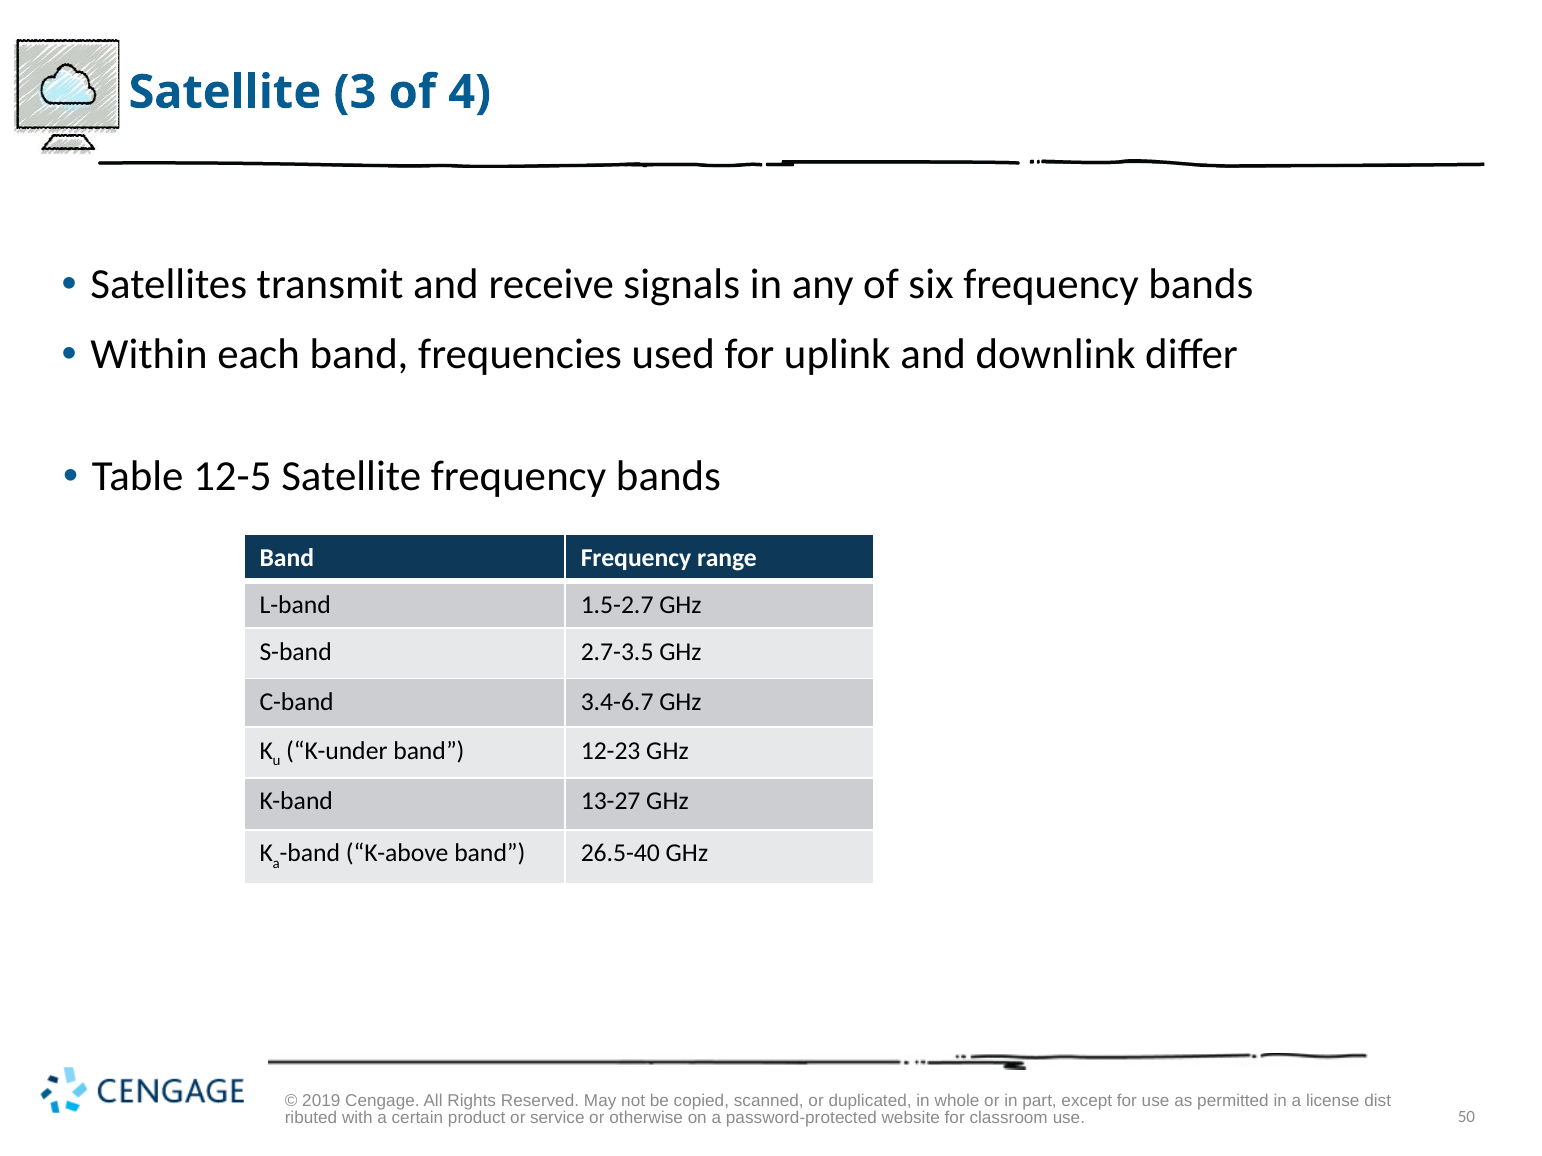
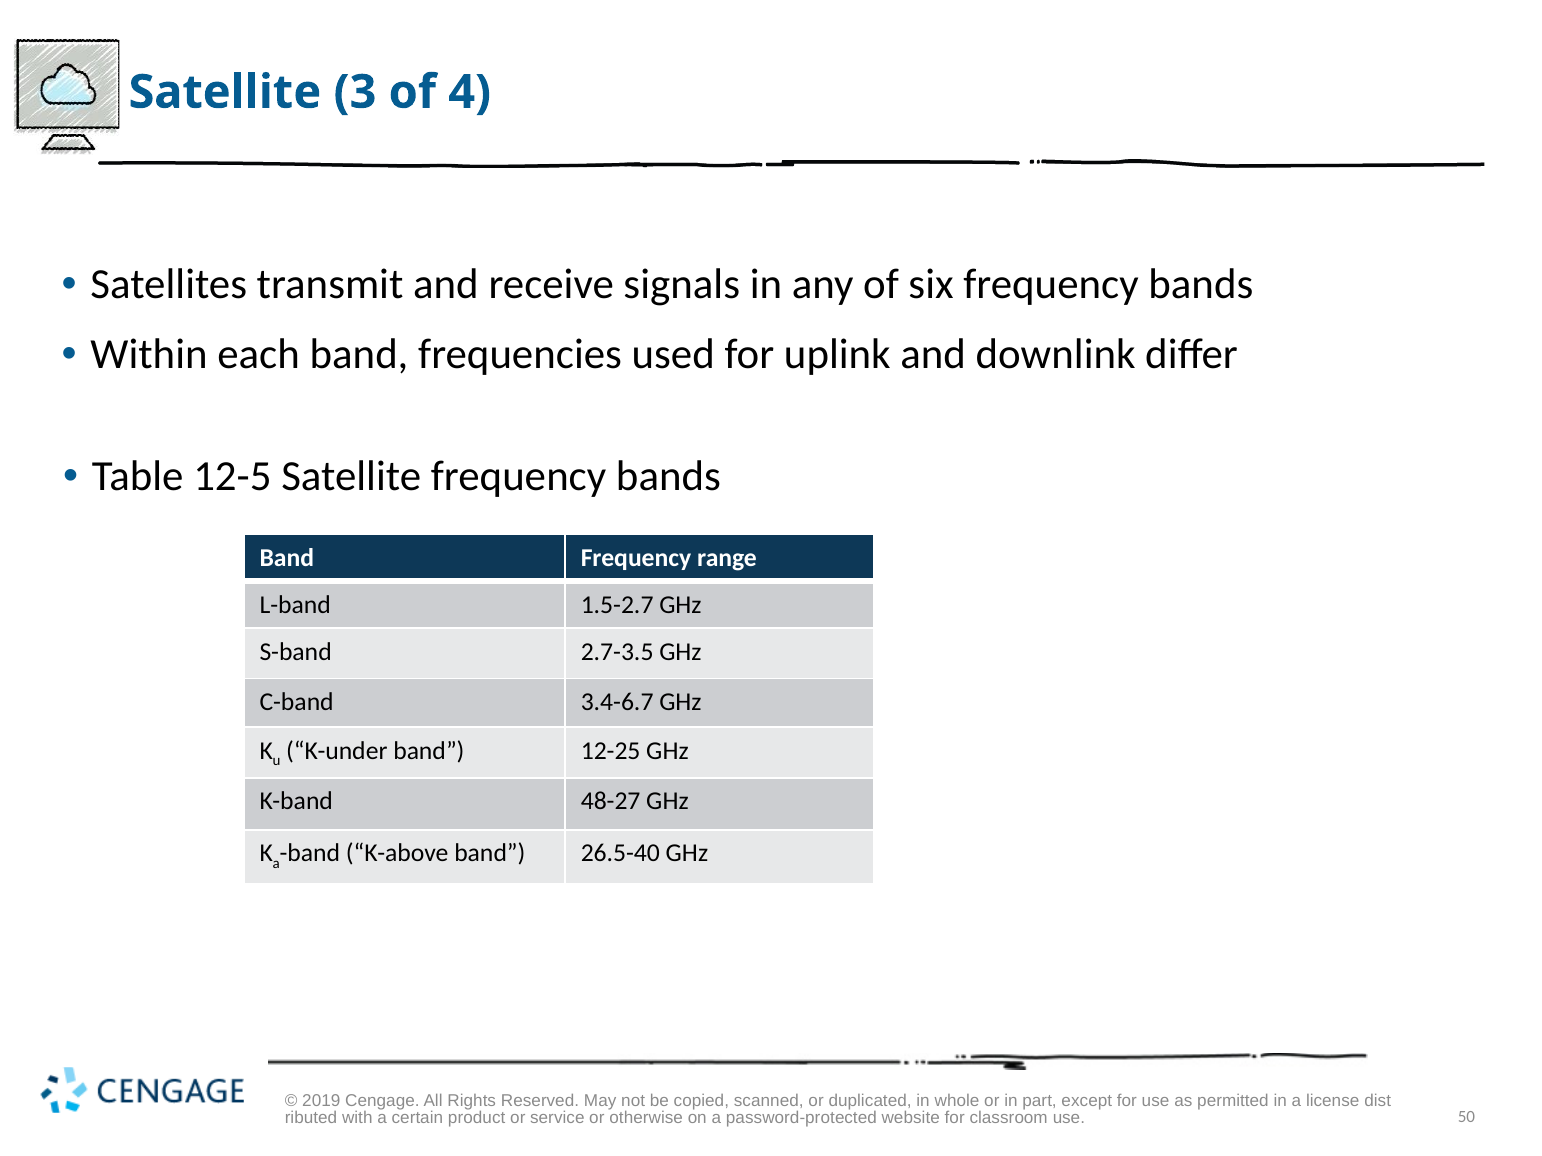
12-23: 12-23 -> 12-25 (611, 751)
13-27: 13-27 -> 48-27 (611, 802)
